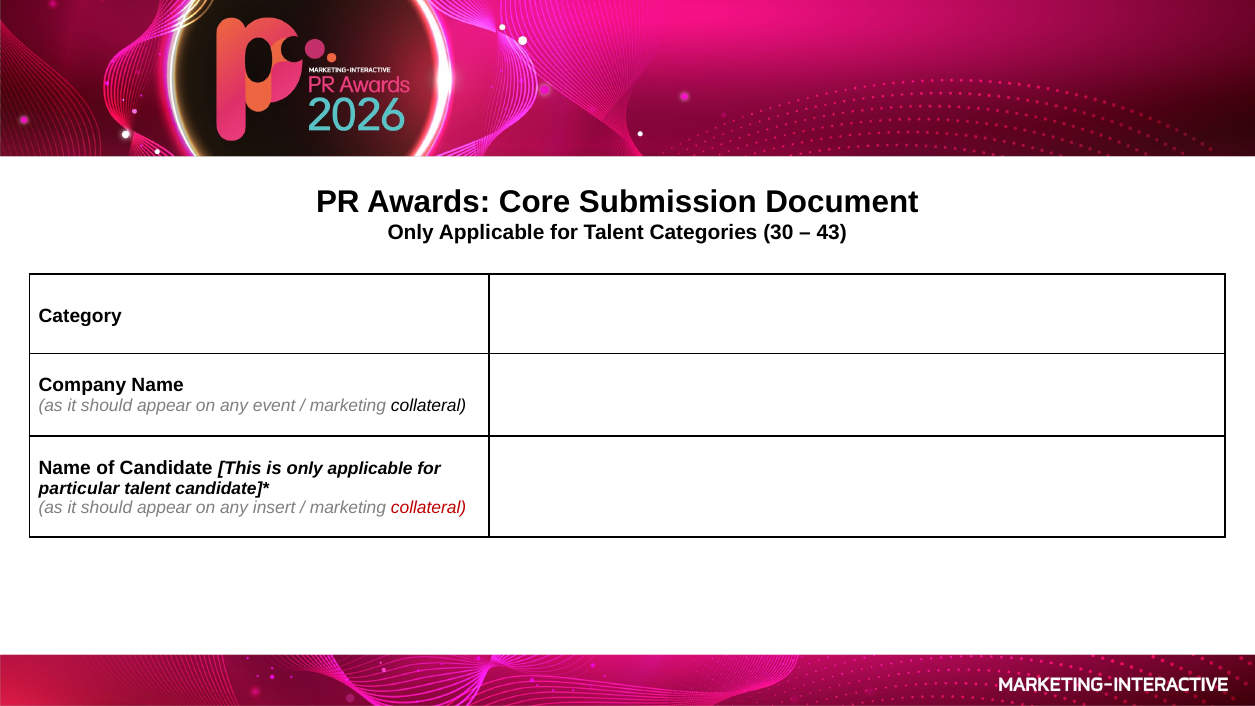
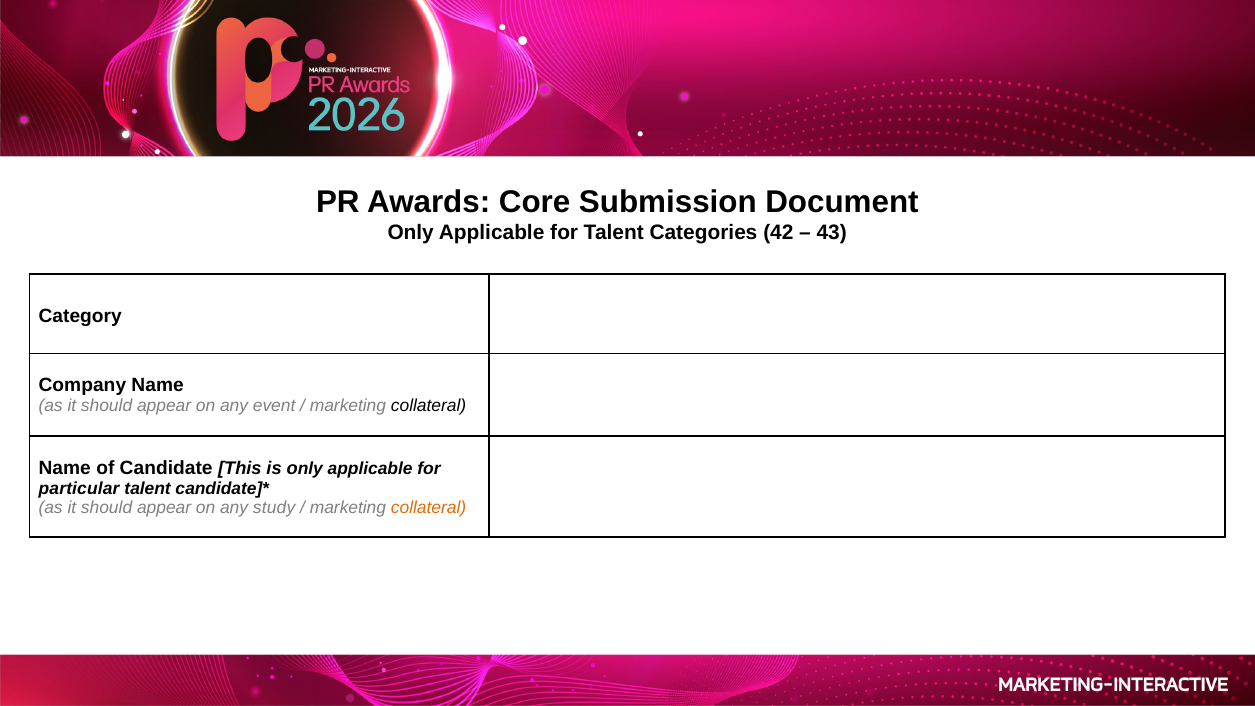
30: 30 -> 42 (778, 233)
insert: insert -> study (274, 508)
collateral colour: red -> orange (429, 508)
